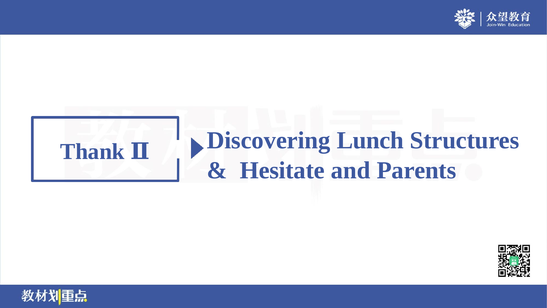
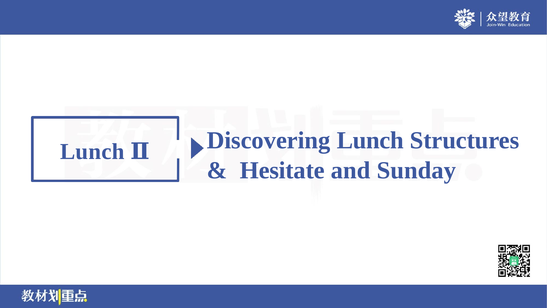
Thank: Thank -> Lunch (92, 151)
Parents: Parents -> Sunday (416, 170)
